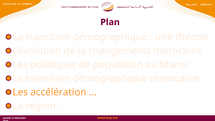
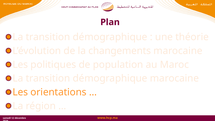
accélération: accélération -> orientations (59, 92)
